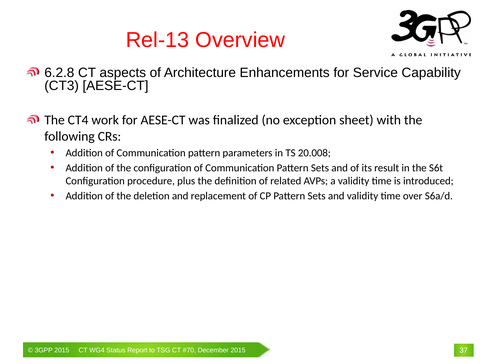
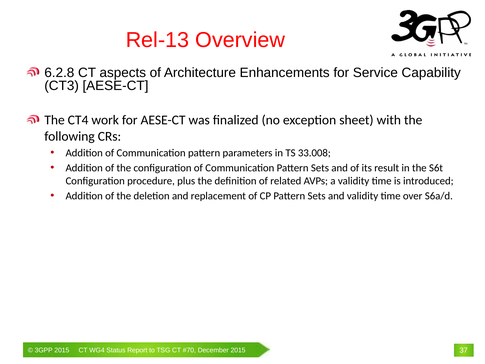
20.008: 20.008 -> 33.008 (314, 153)
